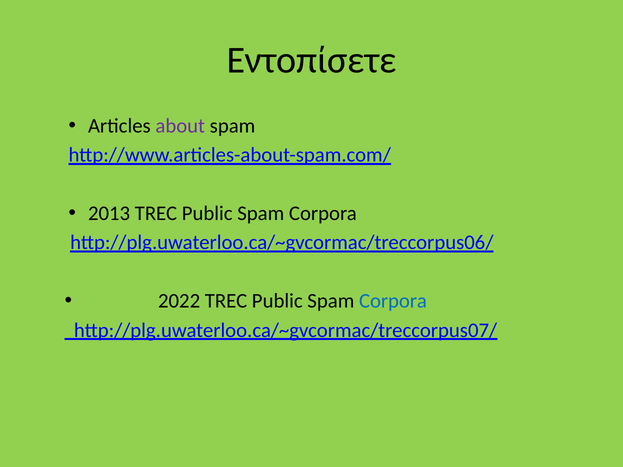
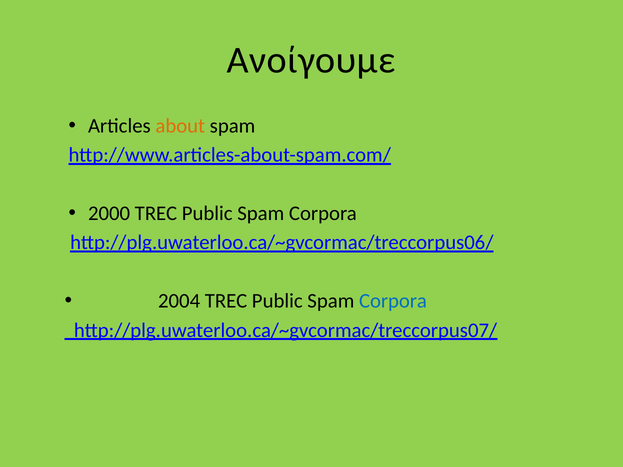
Εντοπίσετε: Εντοπίσετε -> Ανοίγουμε (311, 60)
about colour: purple -> orange (180, 126)
2013: 2013 -> 2000 (109, 214)
2022: 2022 -> 2004 (179, 301)
